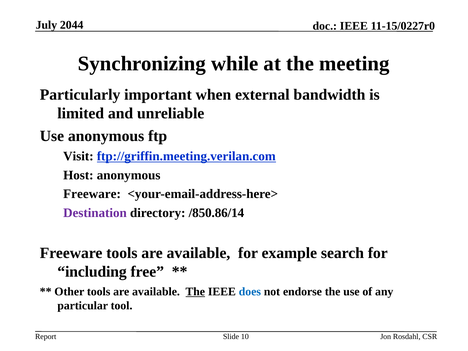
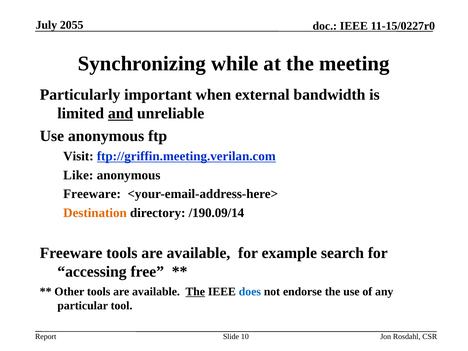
2044: 2044 -> 2055 (72, 25)
and underline: none -> present (121, 113)
Host: Host -> Like (78, 175)
Destination colour: purple -> orange (95, 213)
/850.86/14: /850.86/14 -> /190.09/14 (216, 213)
including: including -> accessing (92, 272)
